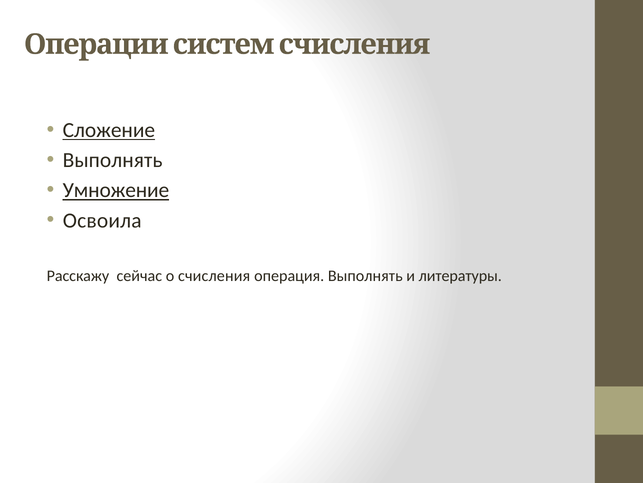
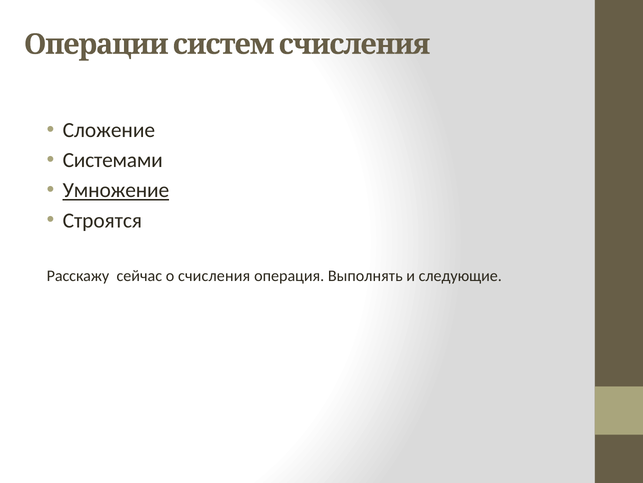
Сложение underline: present -> none (109, 130)
Выполнять: Выполнять -> Системами (113, 160)
Освоила: Освоила -> Строятся (102, 220)
литературы: литературы -> следующие (460, 275)
